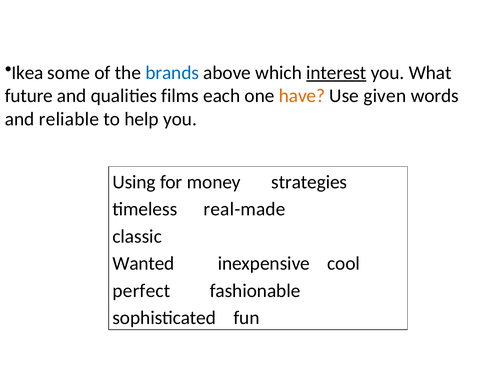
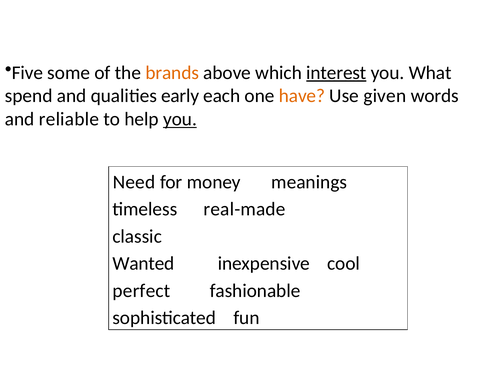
Ikea: Ikea -> Five (27, 73)
brands colour: blue -> orange (172, 73)
future: future -> spend (29, 96)
films: films -> early (180, 96)
you underline: none -> present (180, 119)
Using: Using -> Need (134, 182)
strategies: strategies -> meanings (309, 182)
